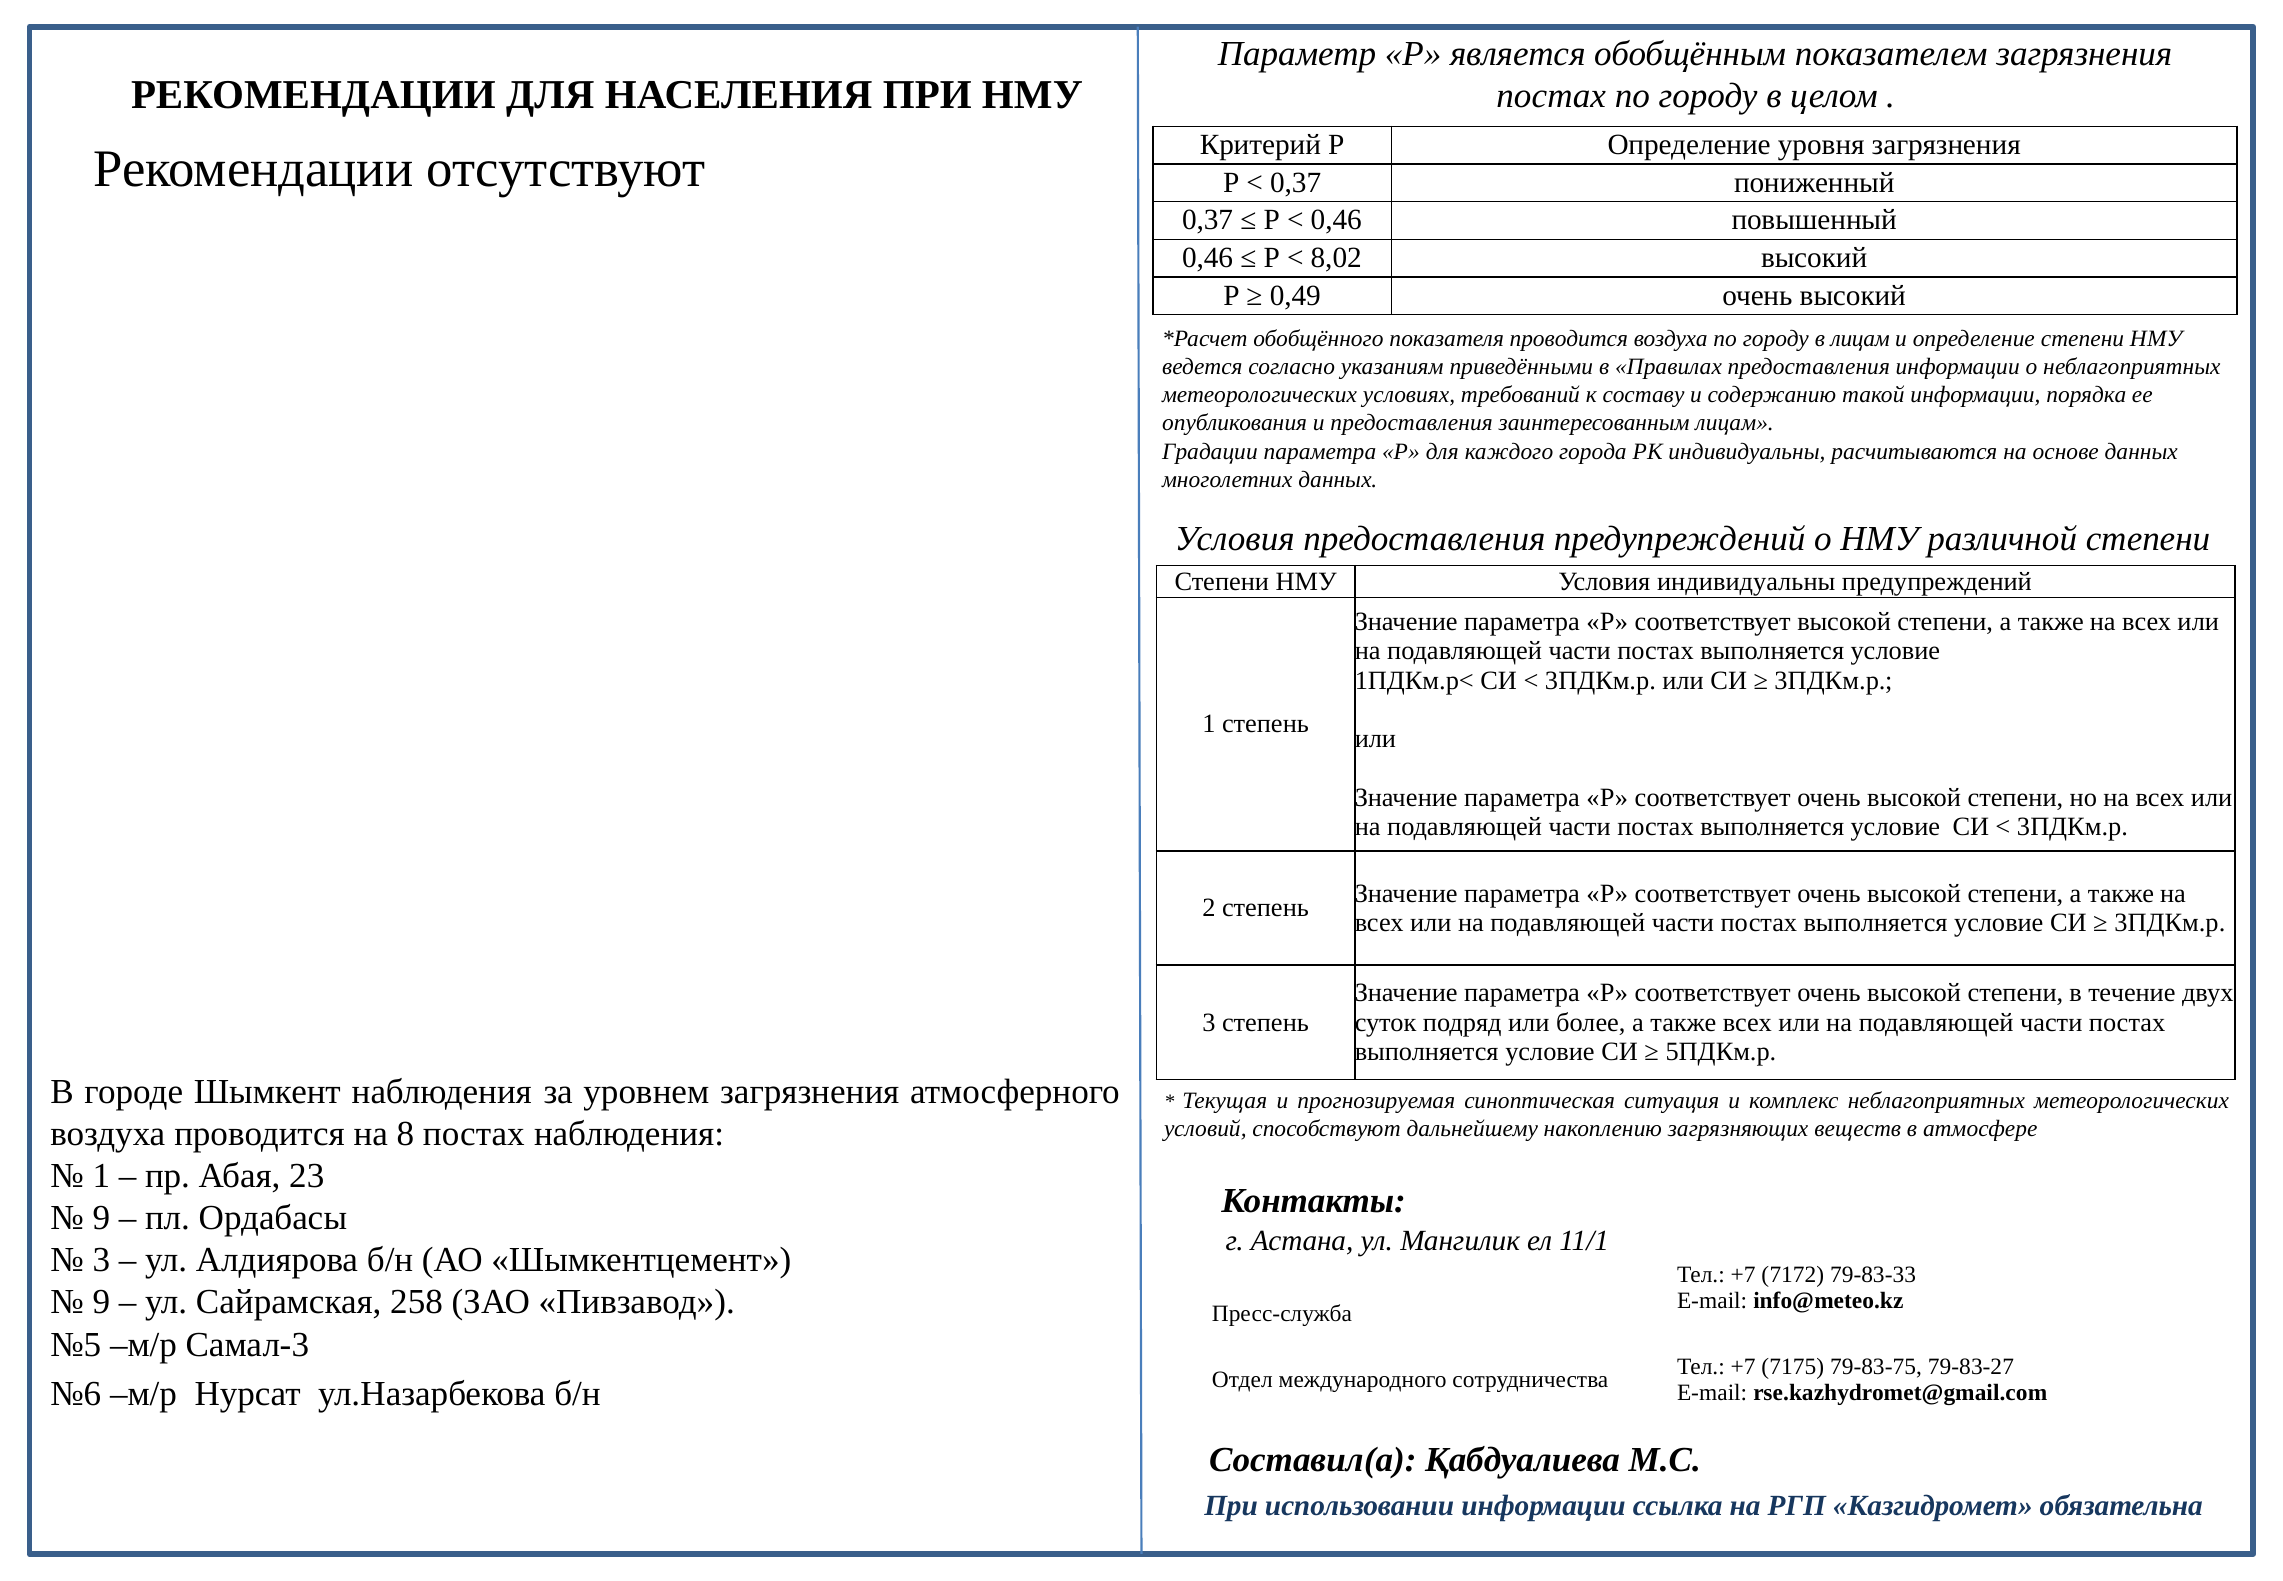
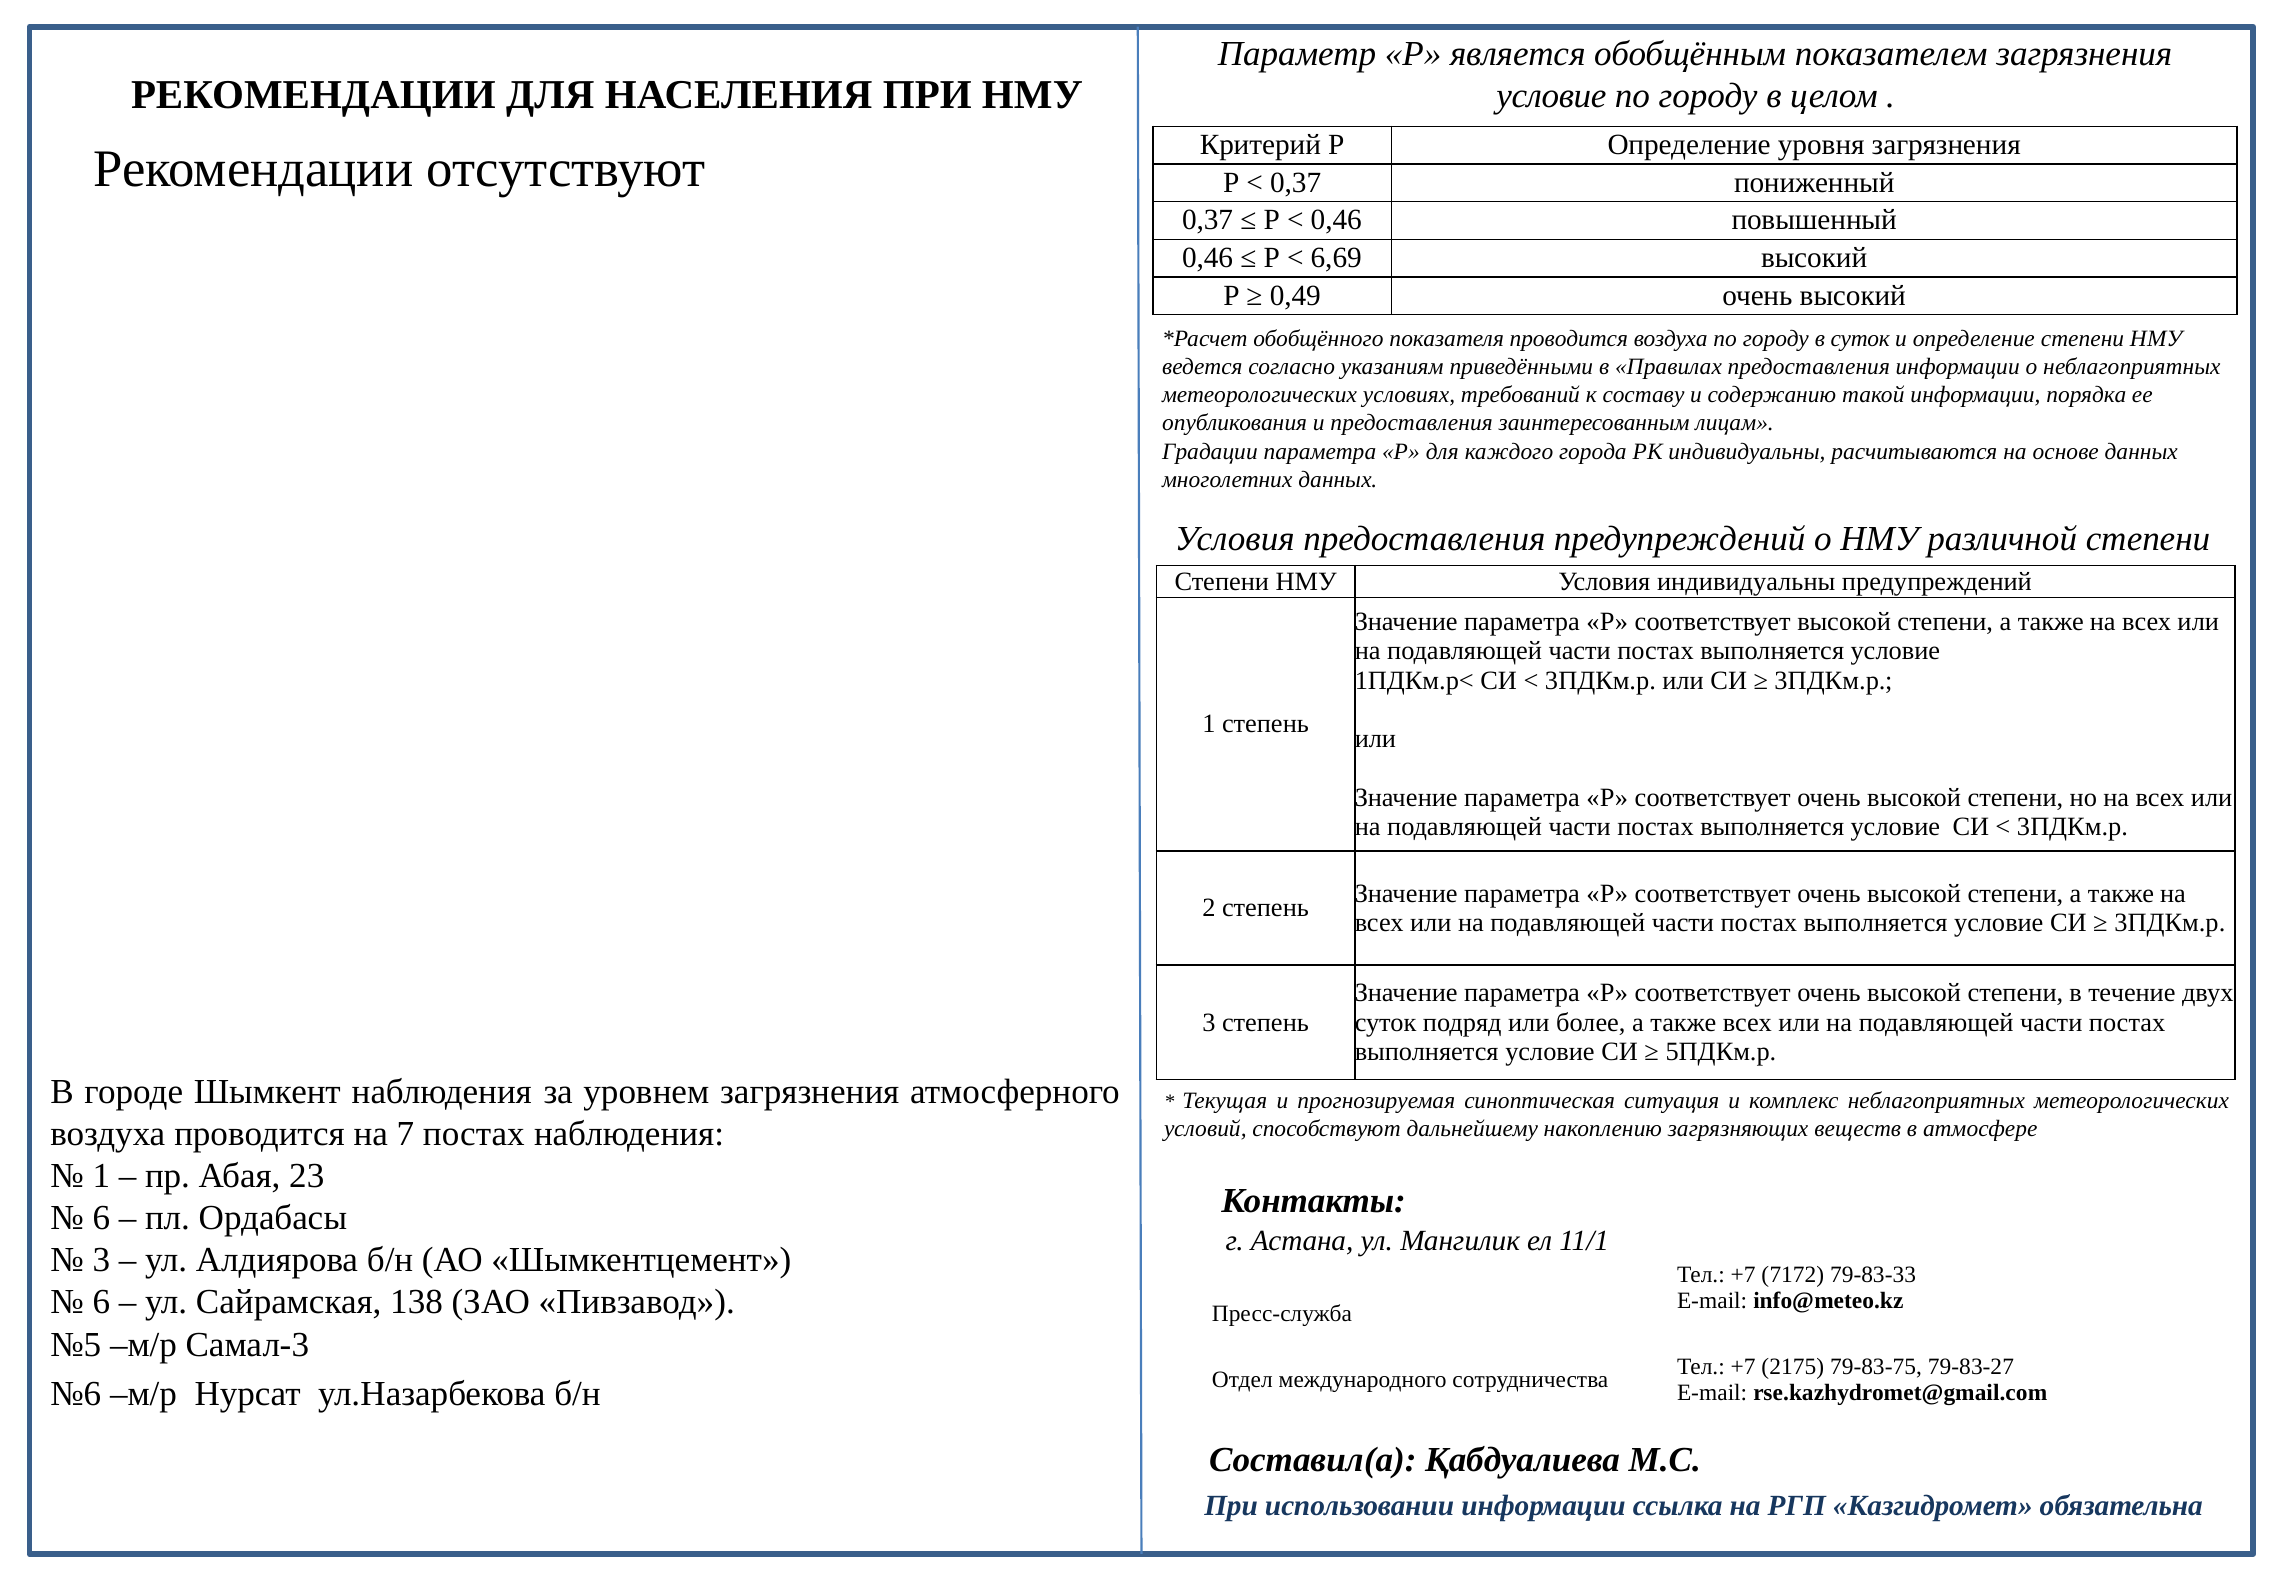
постах: постах -> условие (1551, 96)
8,02: 8,02 -> 6,69 (1336, 258)
в лицам: лицам -> суток (1860, 339)
8: 8 -> 7 (405, 1133)
9: 9 -> 6 (101, 1218)
9: 9 -> 6 (101, 1302)
258: 258 -> 138 (417, 1302)
7175: 7175 -> 2175 (1793, 1366)
